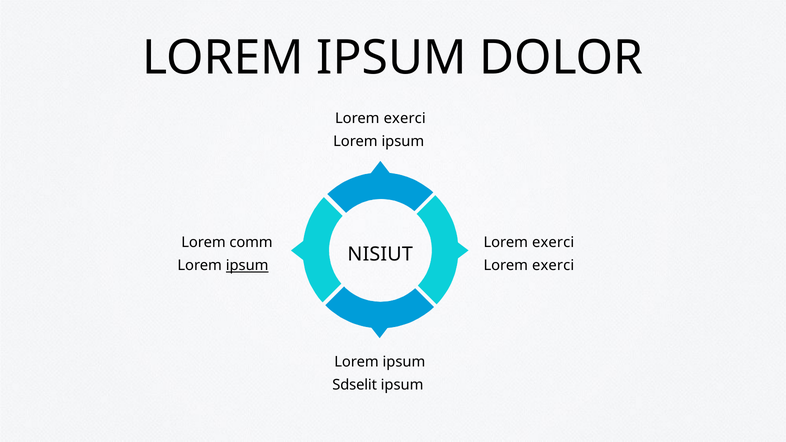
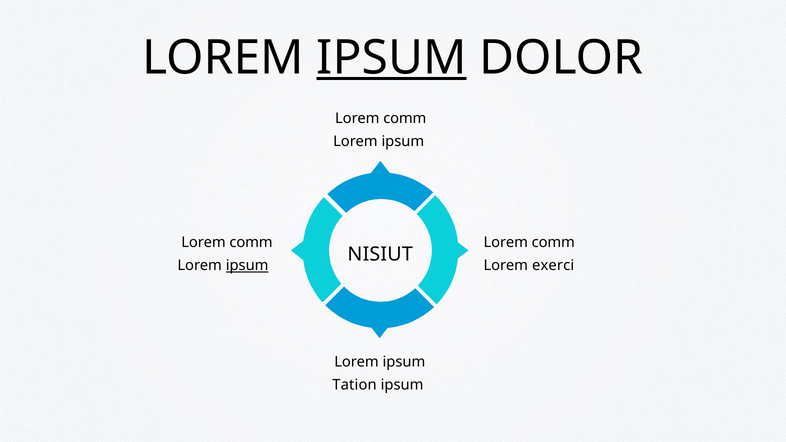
IPSUM underline: none -> present (392, 58)
exerci: exerci -> comm (405, 118)
exerci: exerci -> comm (553, 243)
Sdselit: Sdselit -> Tation (355, 385)
